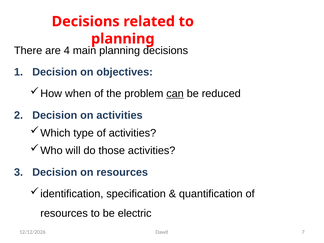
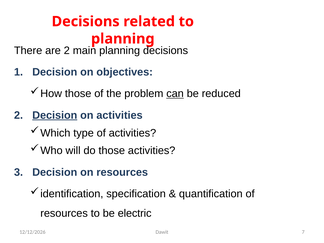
are 4: 4 -> 2 (67, 50)
when: when -> those (78, 94)
Decision underline: none -> present (55, 115)
